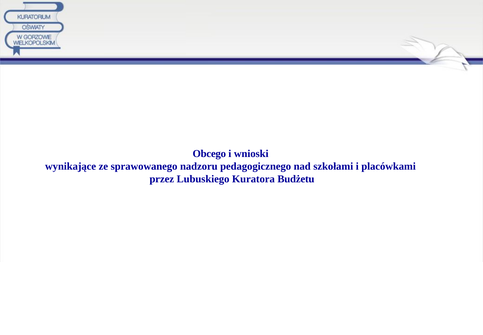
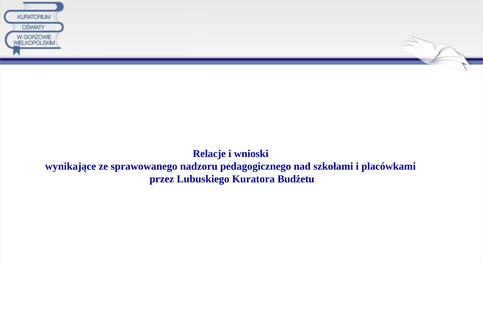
Obcego: Obcego -> Relacje (209, 154)
